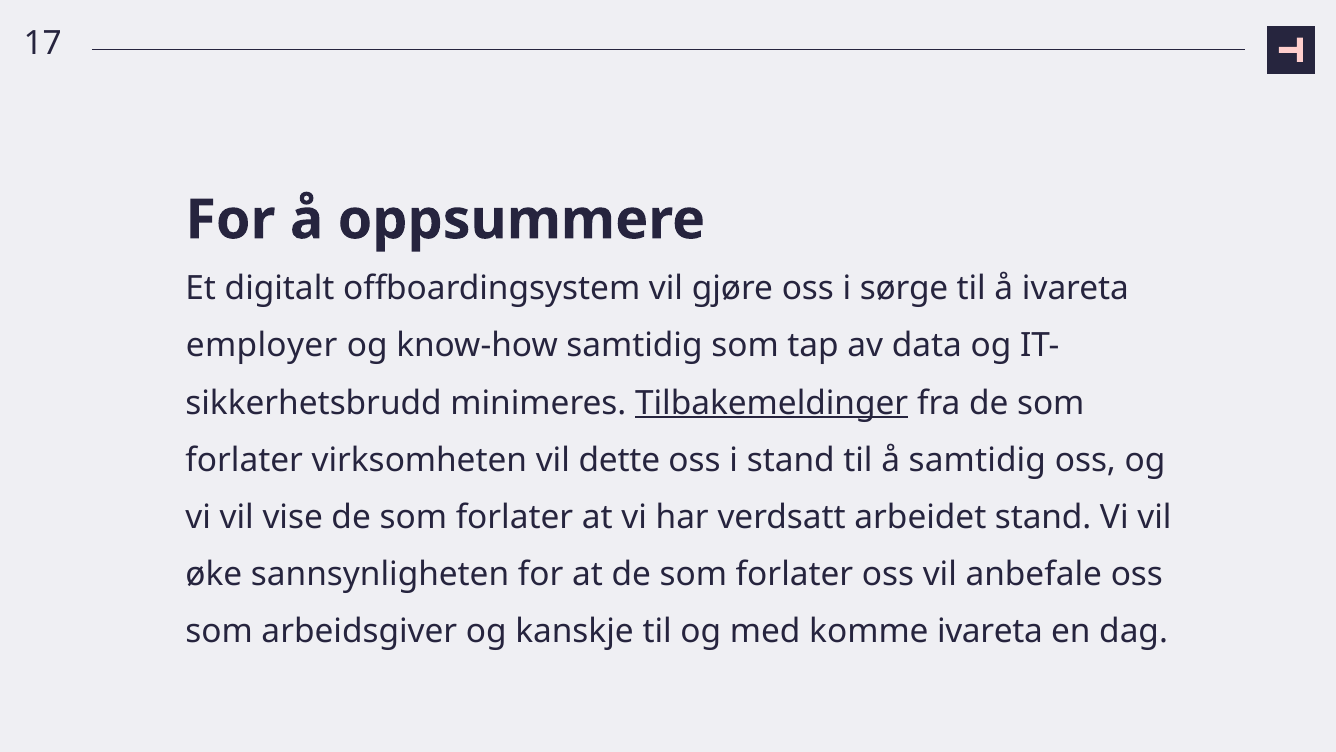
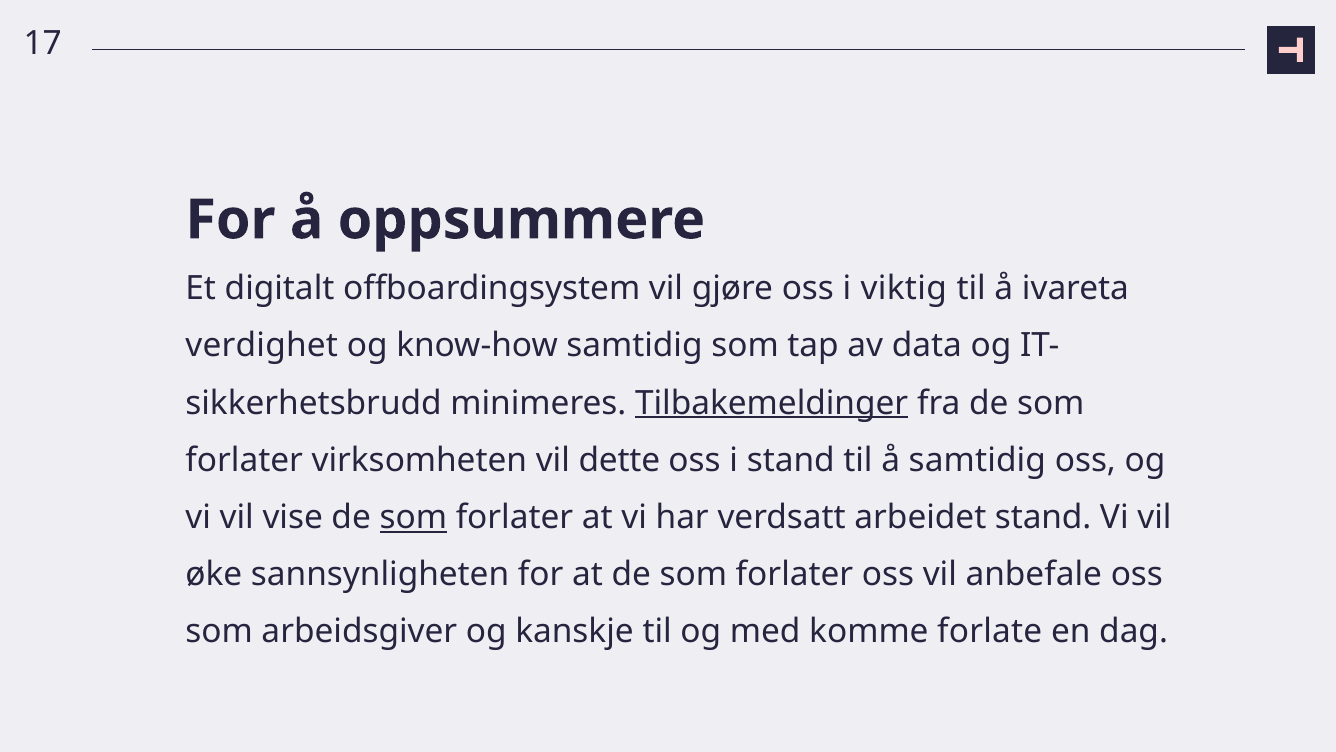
sørge: sørge -> viktig (904, 289)
employer: employer -> verdighet (262, 346)
som underline: none -> present (413, 517)
komme ivareta: ivareta -> forlate (990, 631)
